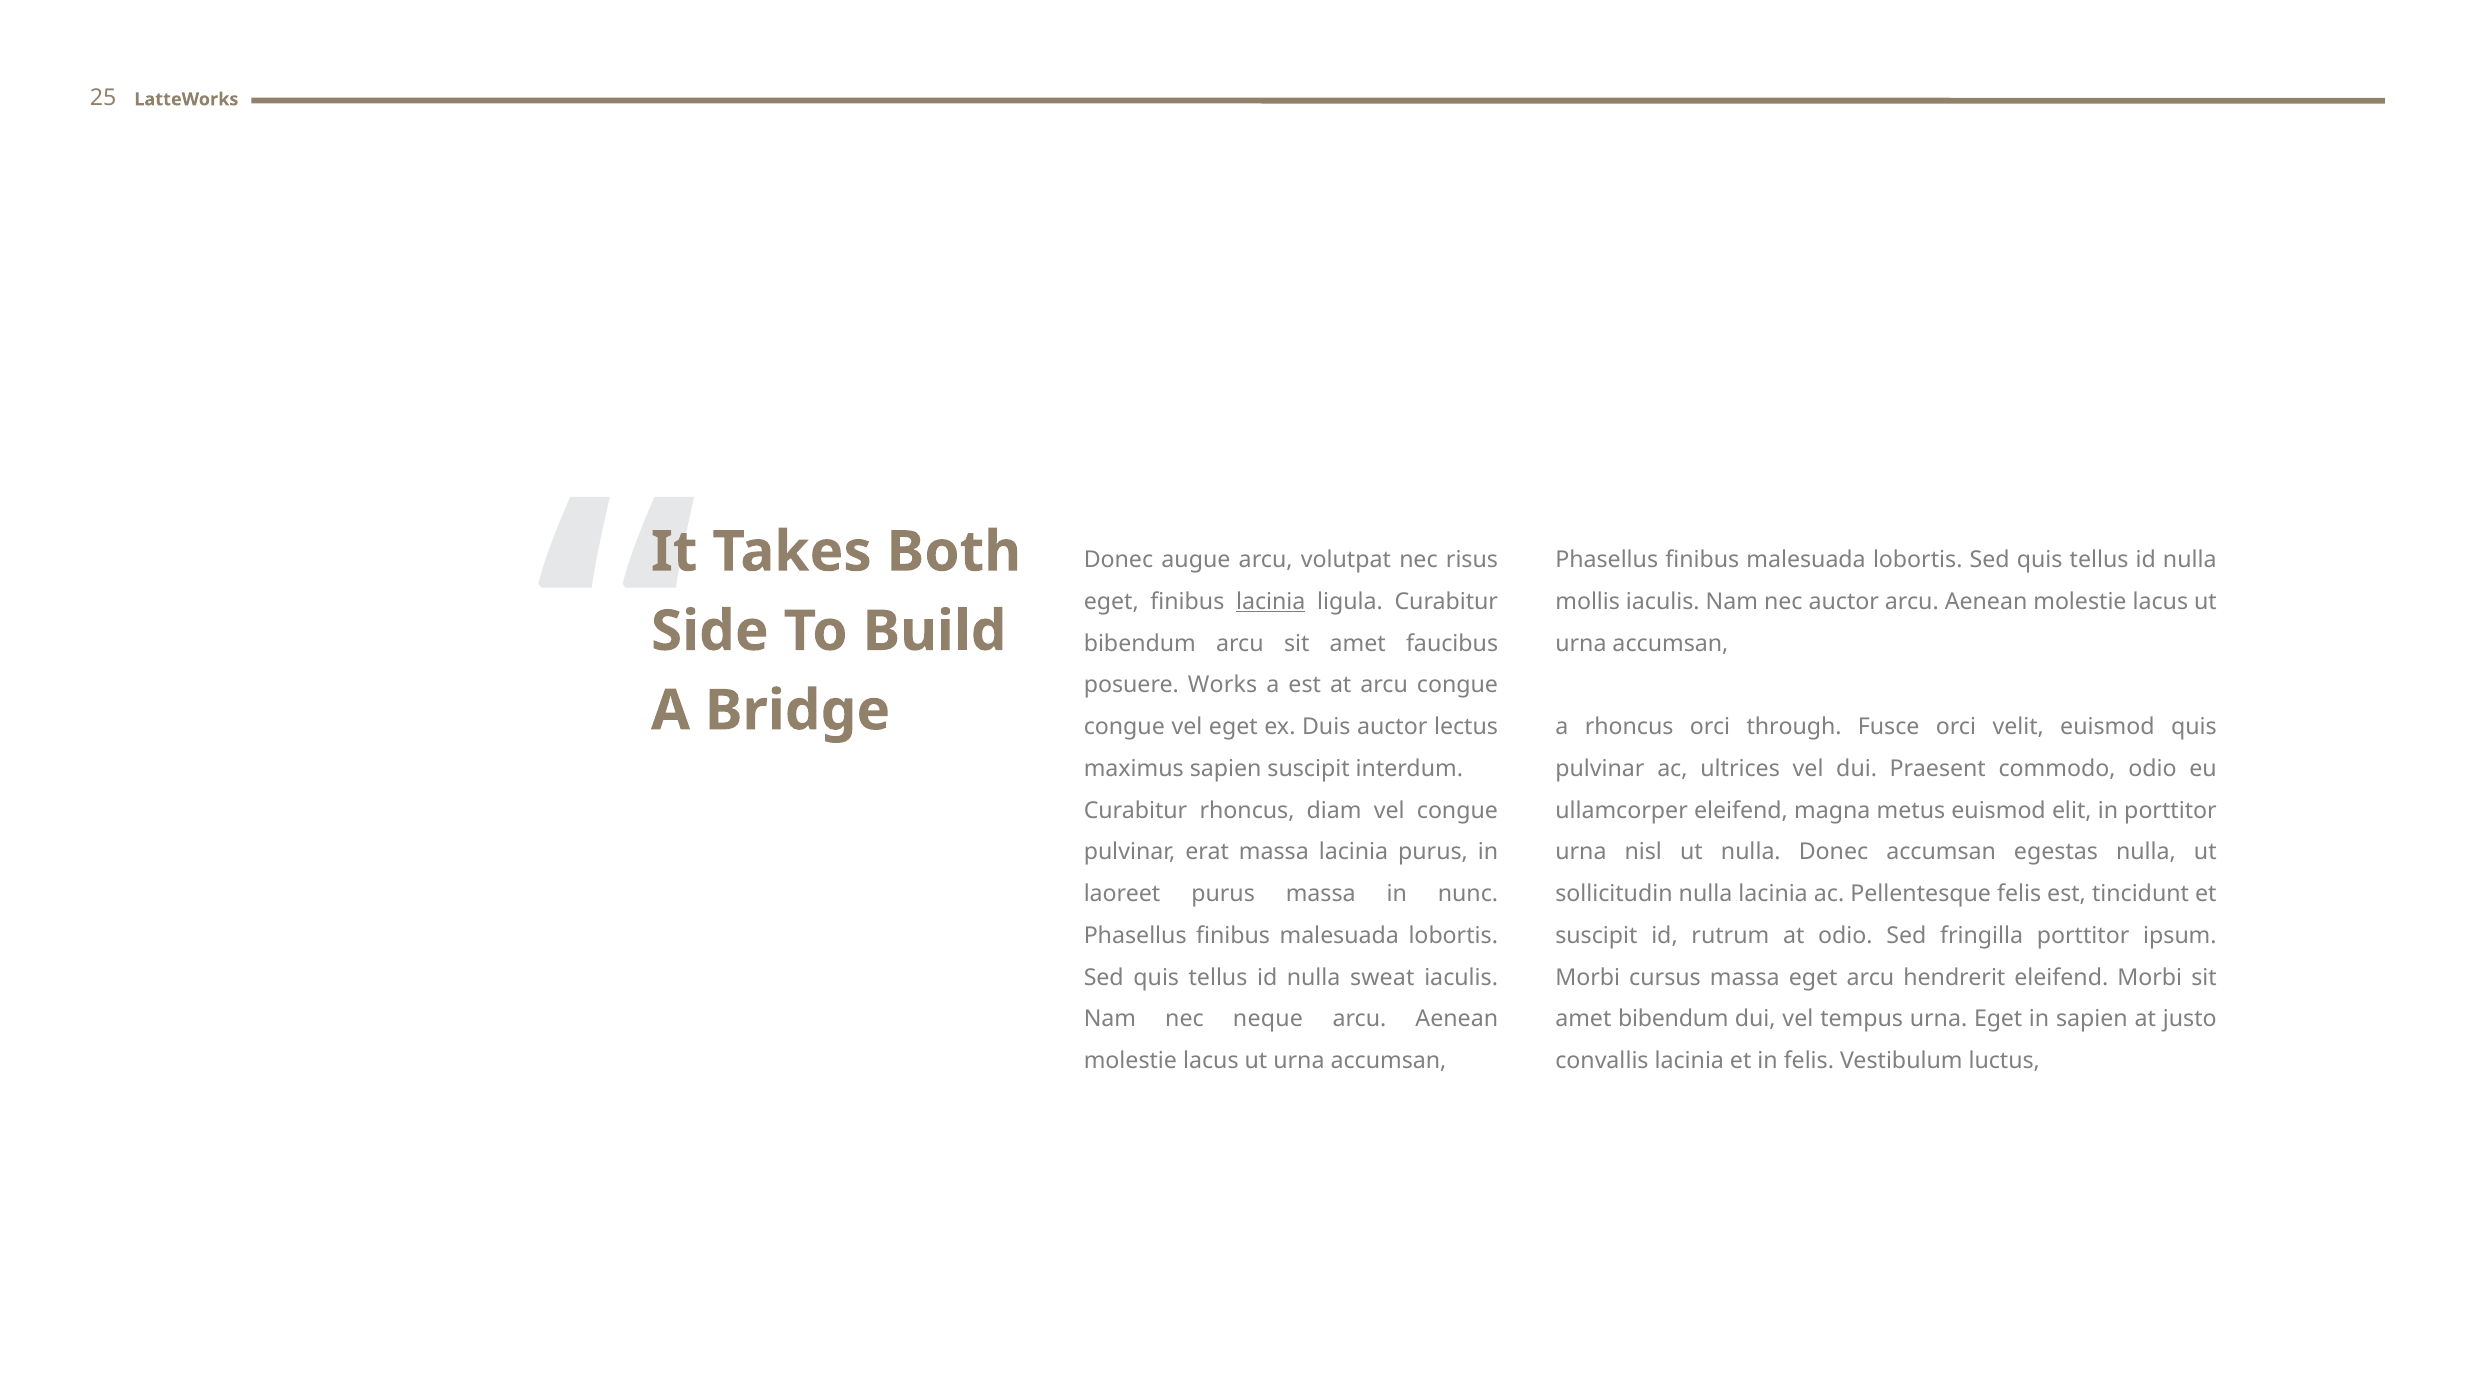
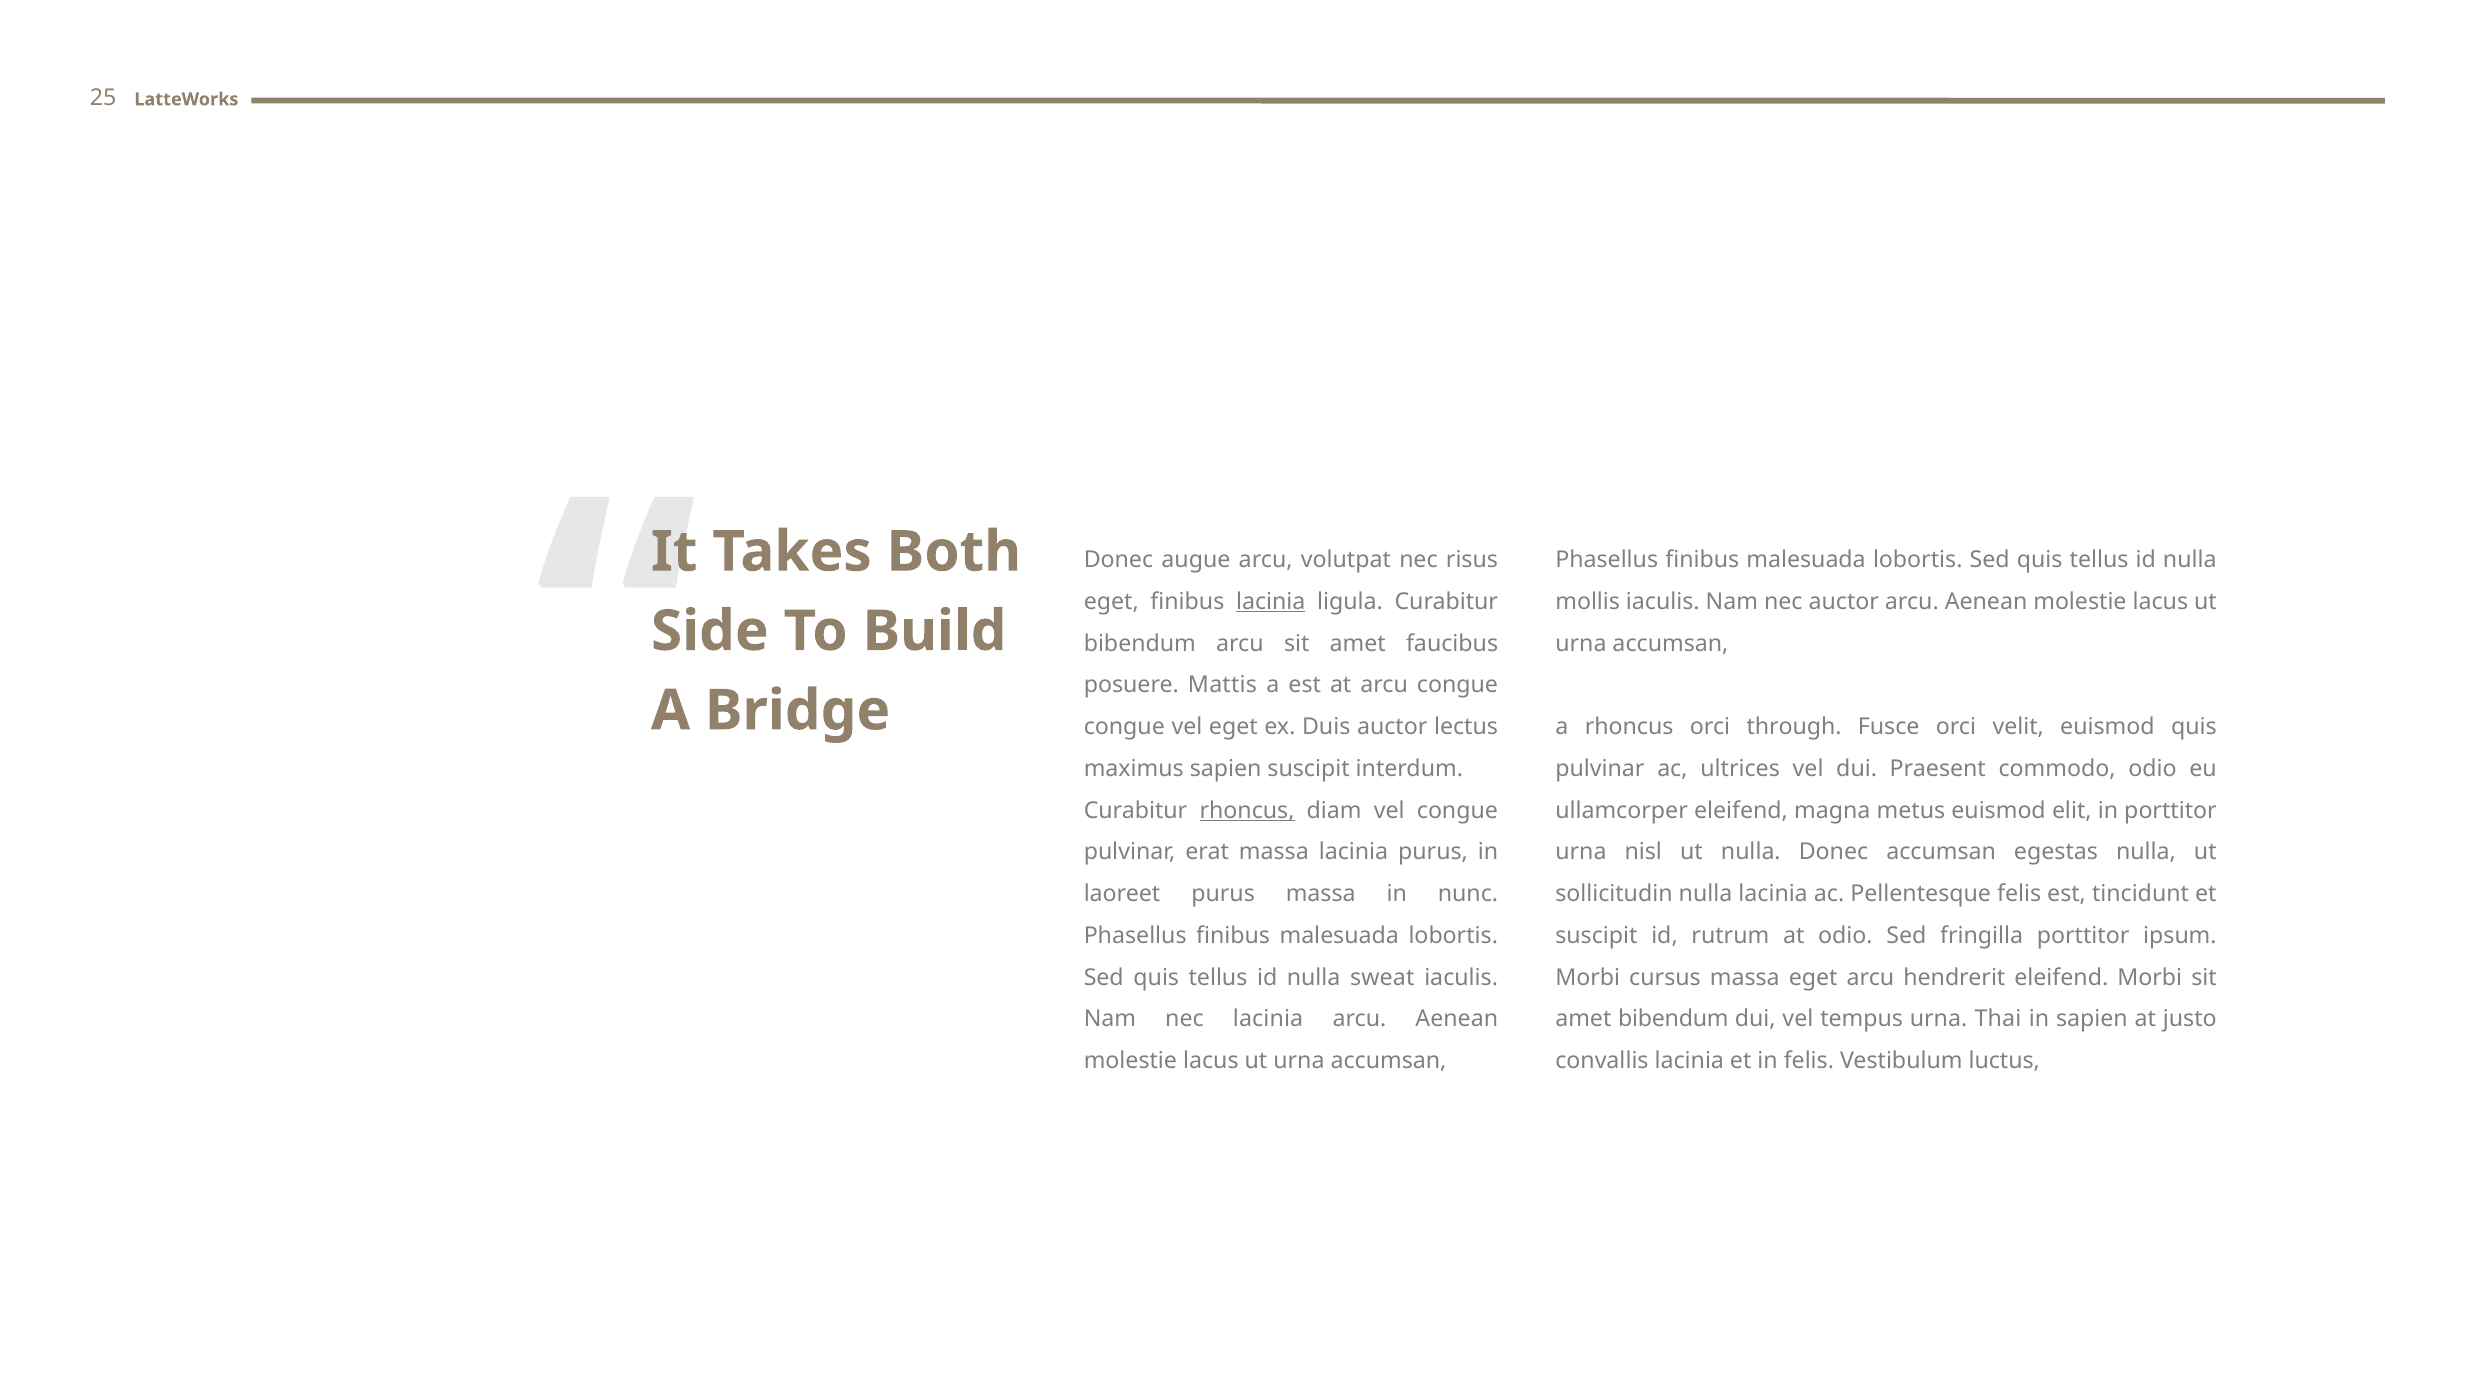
Works: Works -> Mattis (1223, 685)
rhoncus underline: none -> present (1247, 810)
nec neque: neque -> lacinia (1268, 1019)
urna Eget: Eget -> Thai (1998, 1019)
